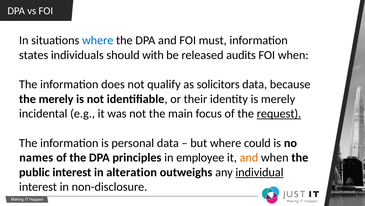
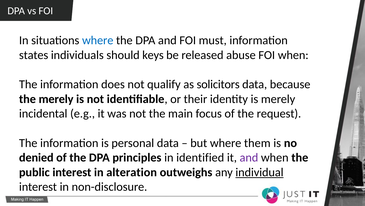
with: with -> keys (153, 55)
audits: audits -> abuse (241, 55)
request underline: present -> none (279, 113)
could: could -> them (257, 143)
names: names -> denied (36, 157)
employee: employee -> identified (200, 157)
and colour: orange -> purple (249, 157)
